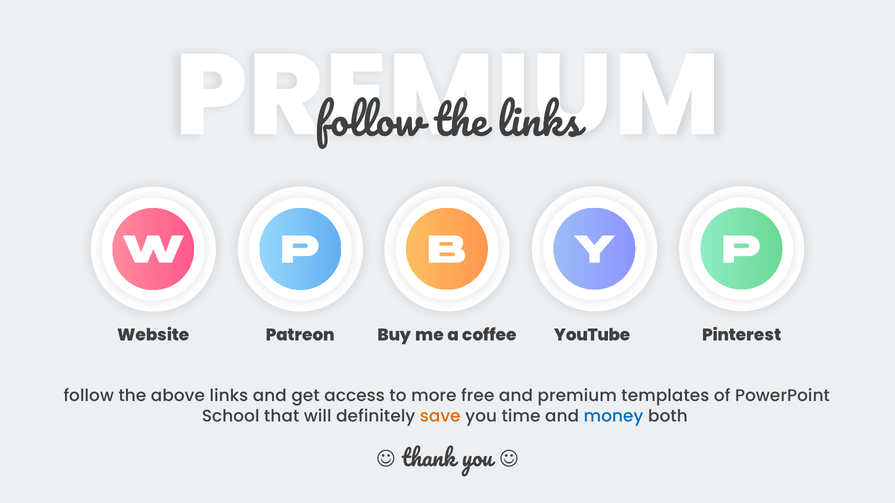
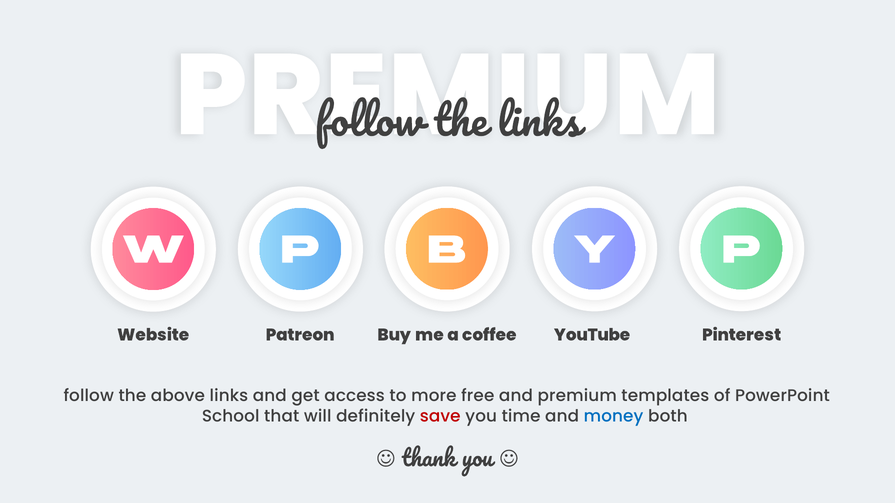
save colour: orange -> red (440, 416)
